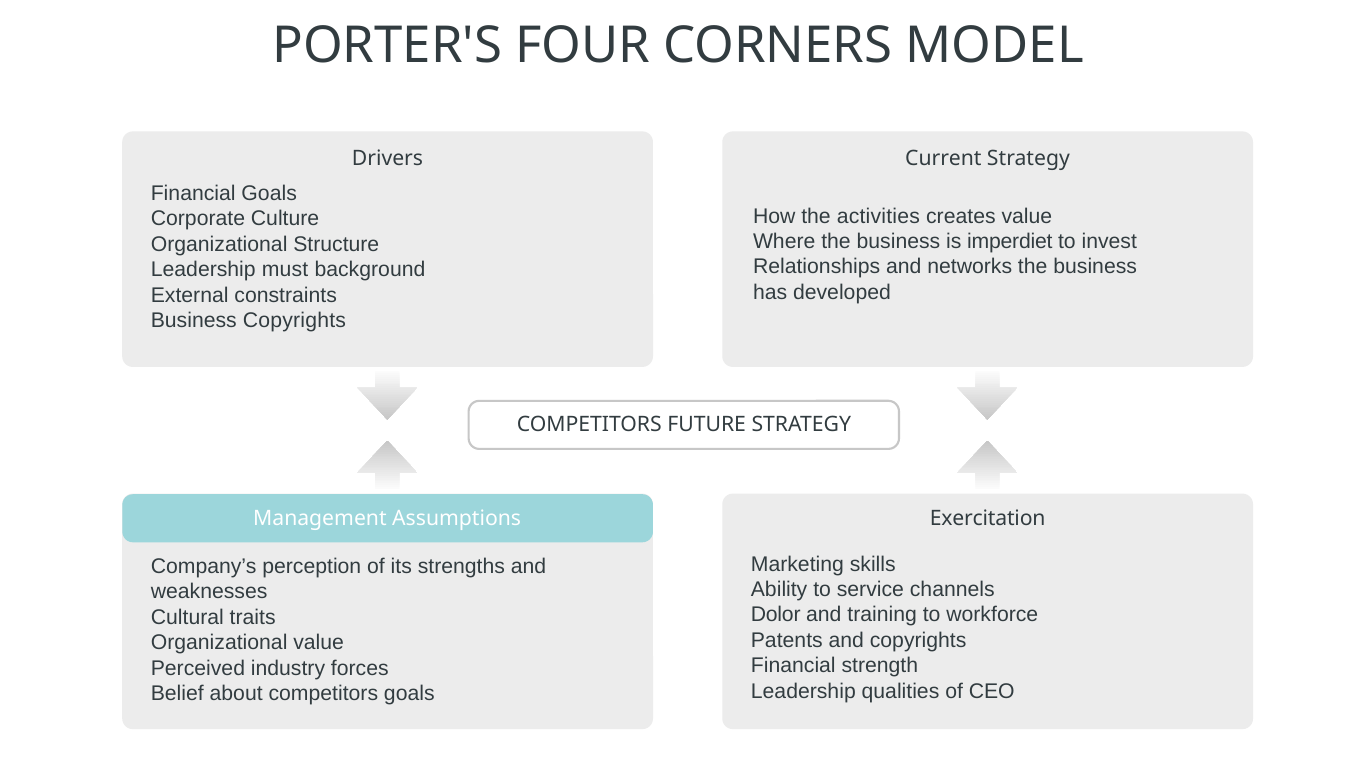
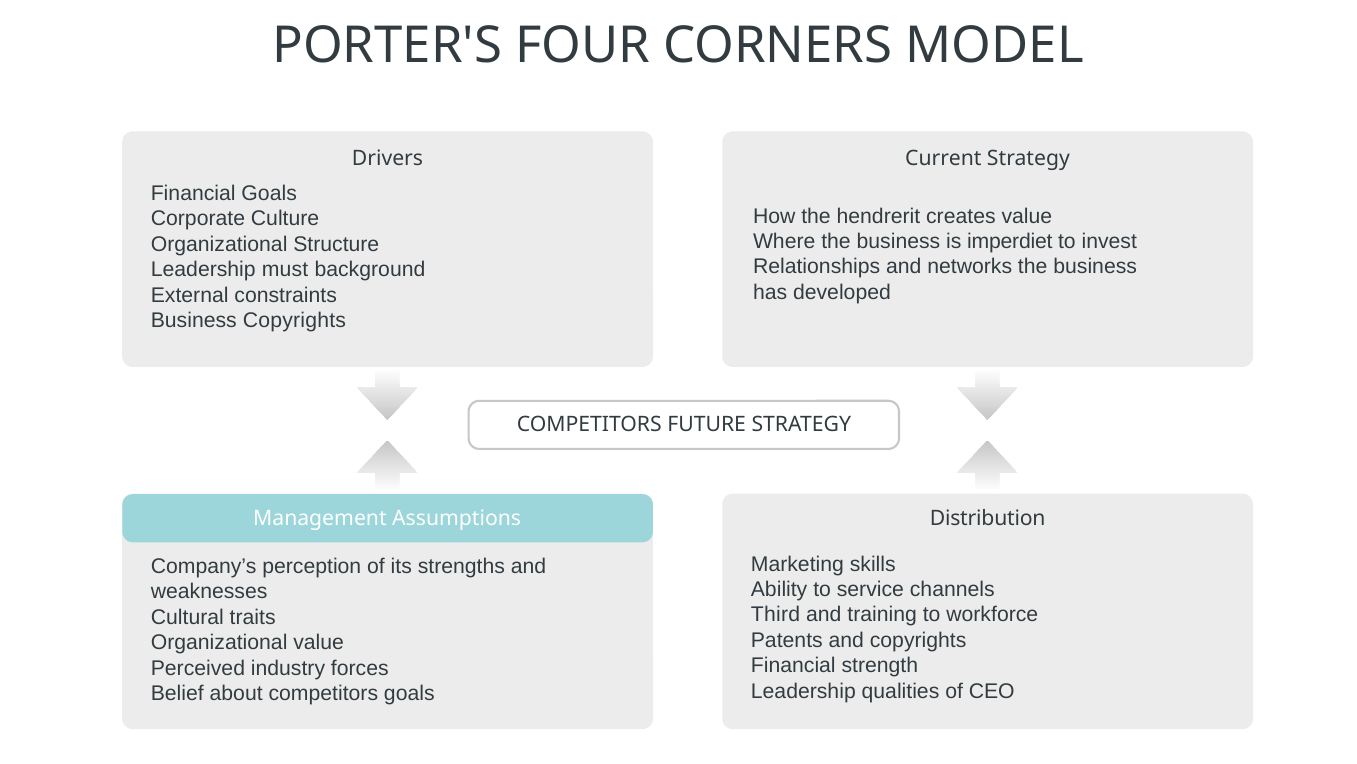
activities: activities -> hendrerit (878, 216)
Exercitation: Exercitation -> Distribution (988, 518)
Dolor: Dolor -> Third (776, 614)
